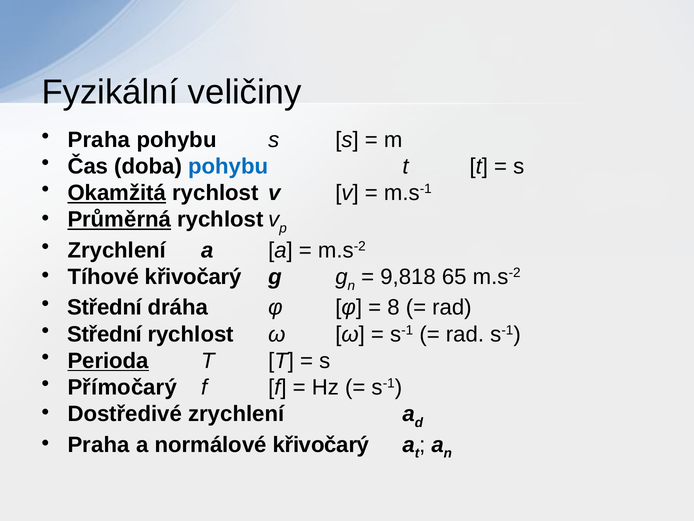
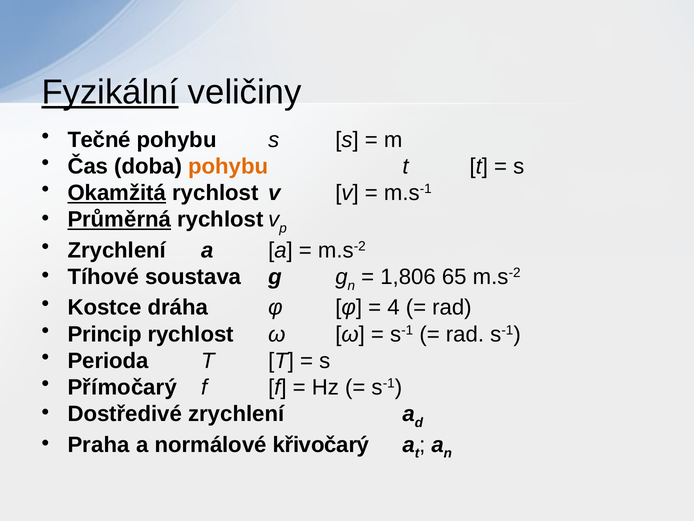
Fyzikální underline: none -> present (110, 92)
Praha: Praha -> Tečné (99, 140)
pohybu colour: blue -> orange (228, 166)
Tíhové křivočarý: křivočarý -> soustava (193, 277)
9,818: 9,818 -> 1,806 (408, 277)
Střední: Střední -> Kostce (104, 307)
8: 8 -> 4 (393, 307)
Střední: Střední -> Princip (105, 334)
Perioda underline: present -> none (108, 361)
